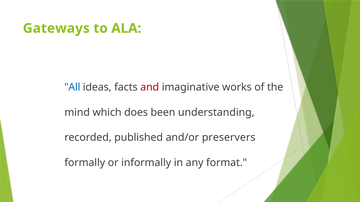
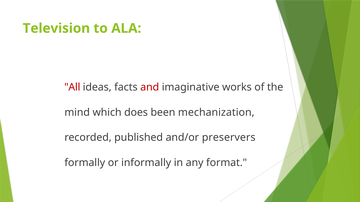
Gateways: Gateways -> Television (56, 28)
All colour: blue -> red (72, 87)
understanding: understanding -> mechanization (216, 113)
